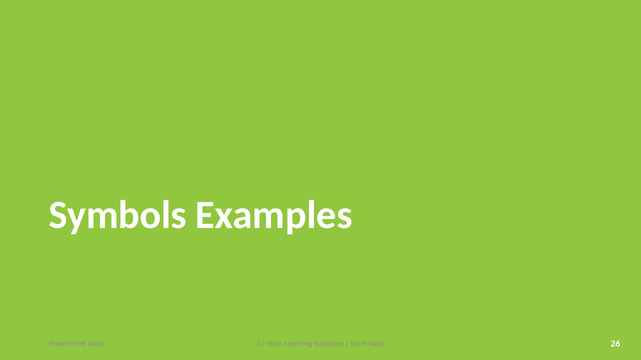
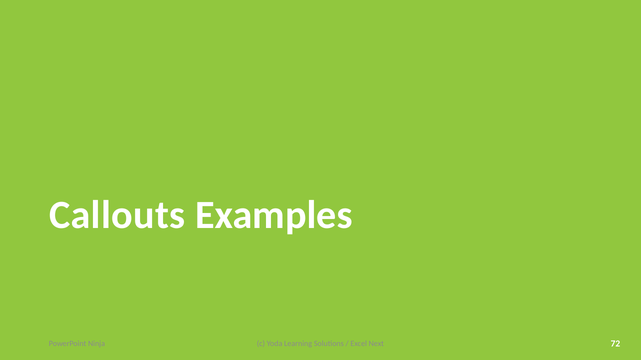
Symbols: Symbols -> Callouts (117, 216)
26: 26 -> 72 (615, 344)
